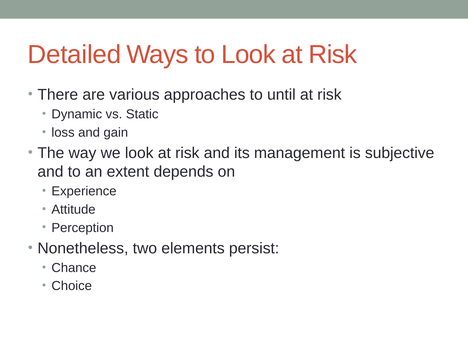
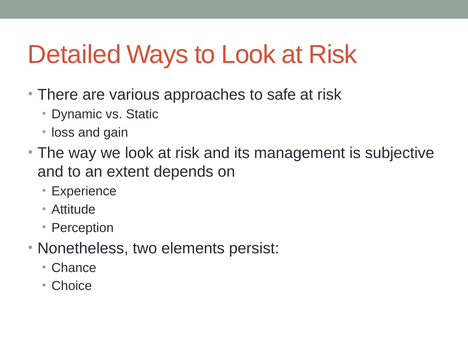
until: until -> safe (281, 95)
